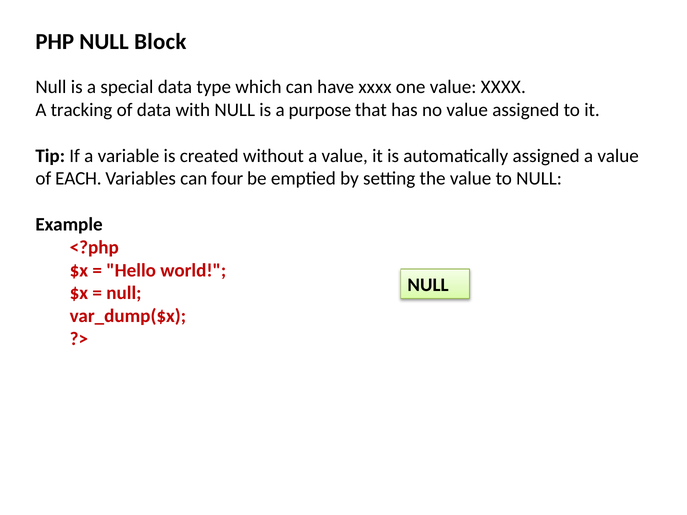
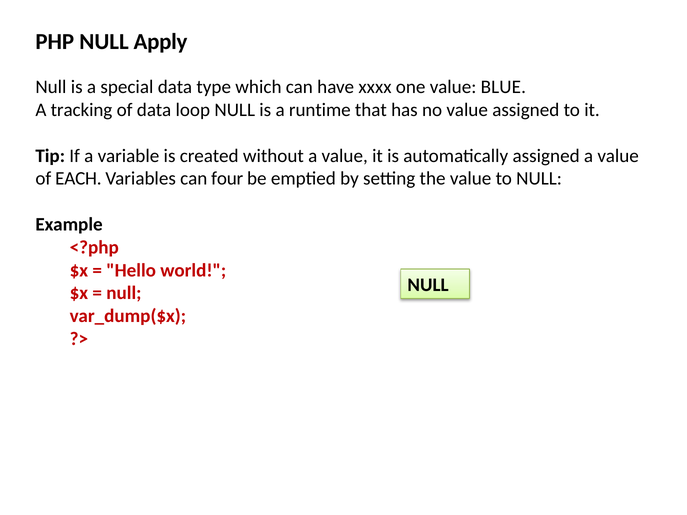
Block: Block -> Apply (160, 42)
value XXXX: XXXX -> BLUE (503, 87)
with: with -> loop (193, 110)
purpose: purpose -> runtime (320, 110)
